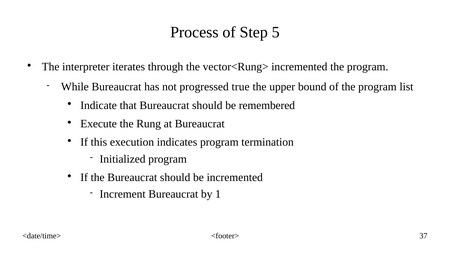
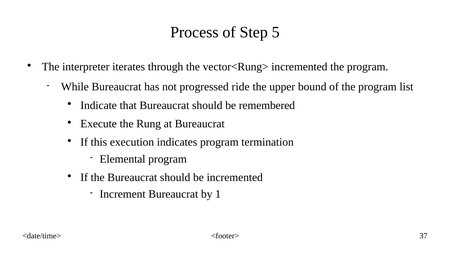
true: true -> ride (241, 87)
Initialized: Initialized -> Elemental (123, 159)
